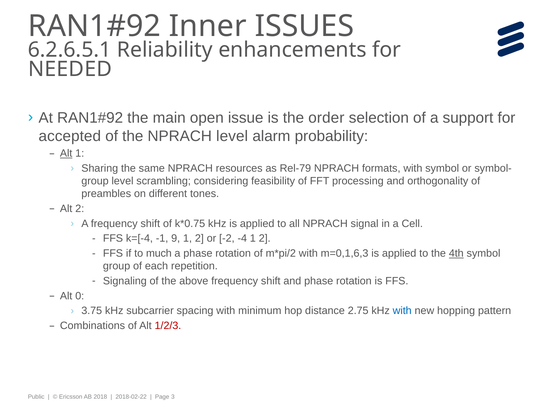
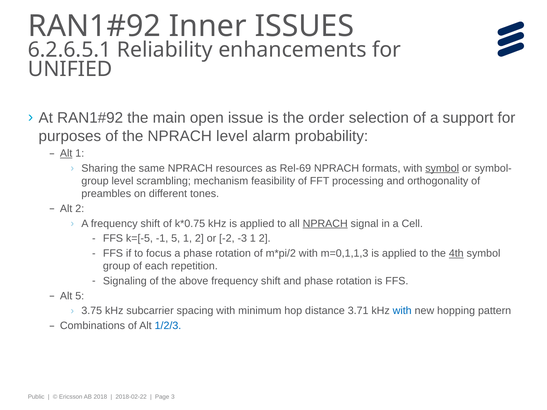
NEEDED: NEEDED -> UNIFIED (70, 69)
accepted: accepted -> purposes (70, 136)
Rel-79: Rel-79 -> Rel-69 (295, 168)
symbol underline: none -> present (442, 168)
considering: considering -> mechanism (221, 181)
NPRACH underline: none -> present (325, 224)
k=[-4: k=[-4 -> k=[-5 (139, 239)
-1 9: 9 -> 5 (176, 239)
-4: -4 -> -3 (242, 239)
much: much -> focus (159, 253)
m=0,1,6,3: m=0,1,6,3 -> m=0,1,1,3 (345, 253)
Alt 0: 0 -> 5 (80, 296)
2.75: 2.75 -> 3.71 (358, 311)
1/2/3 colour: red -> blue (168, 326)
